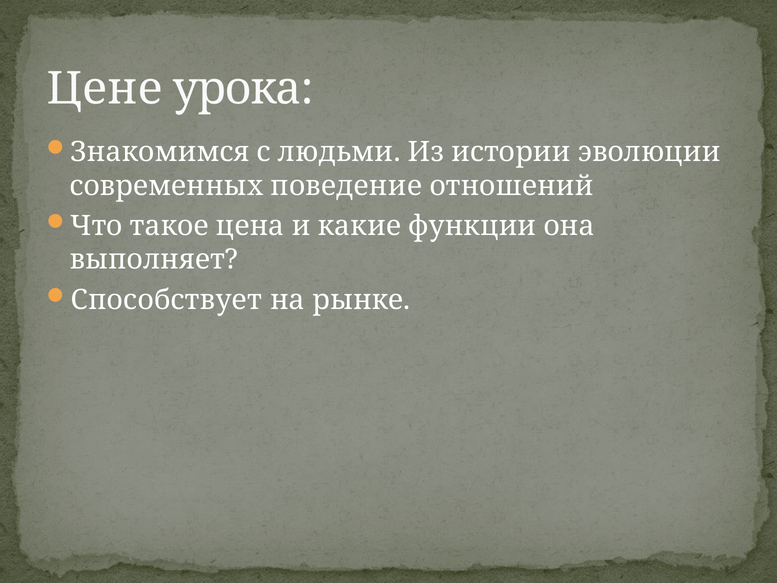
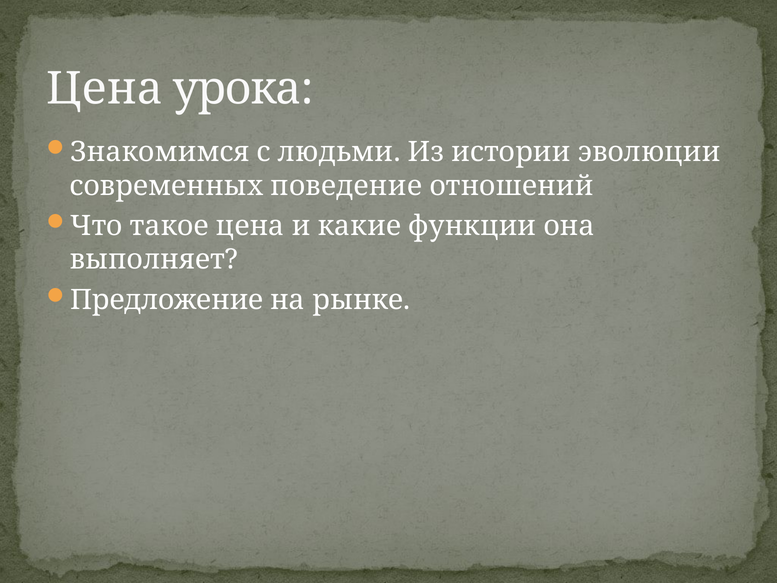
Цене: Цене -> Цена (105, 89)
Способствует: Способствует -> Предложение (167, 300)
